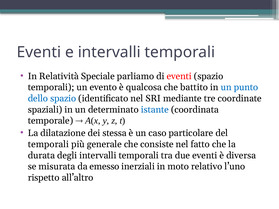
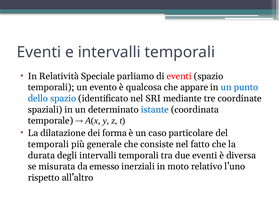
battito: battito -> appare (194, 87)
stessa: stessa -> forma (115, 133)
